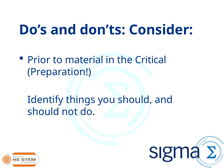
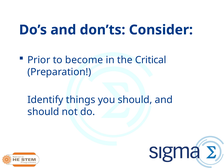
material: material -> become (84, 60)
